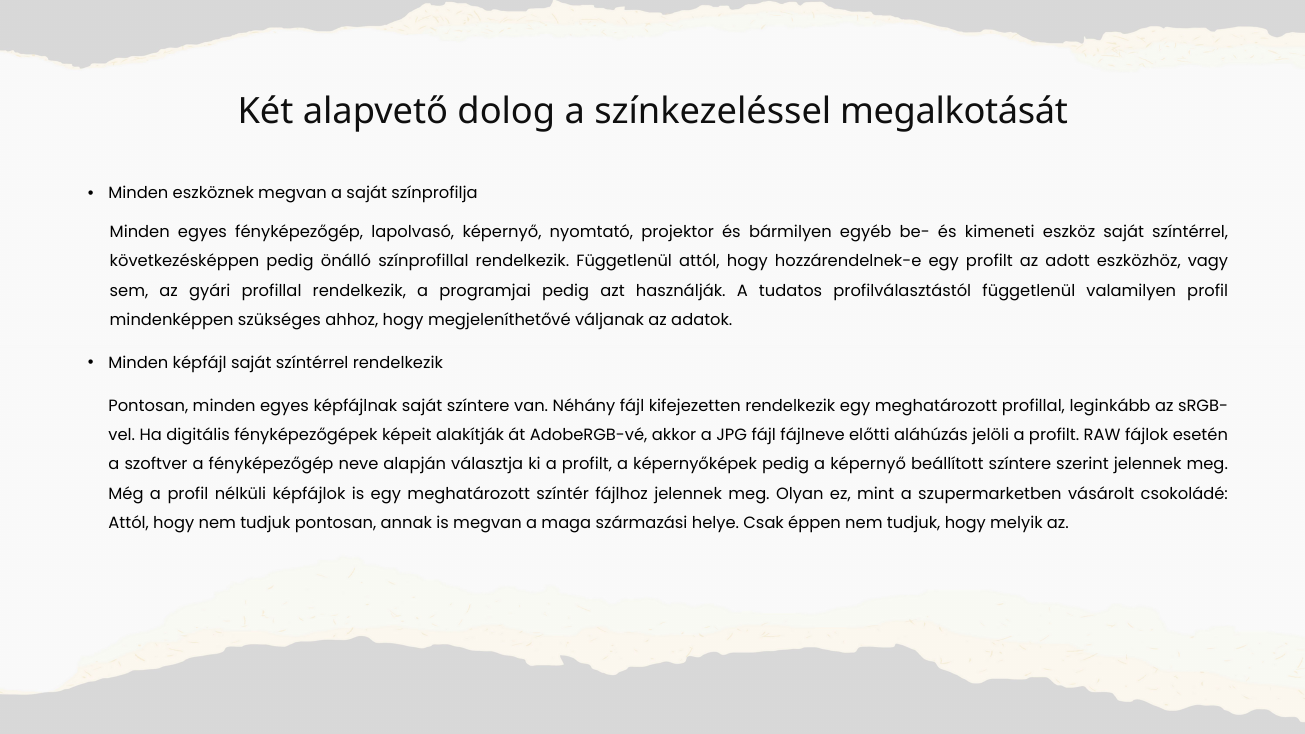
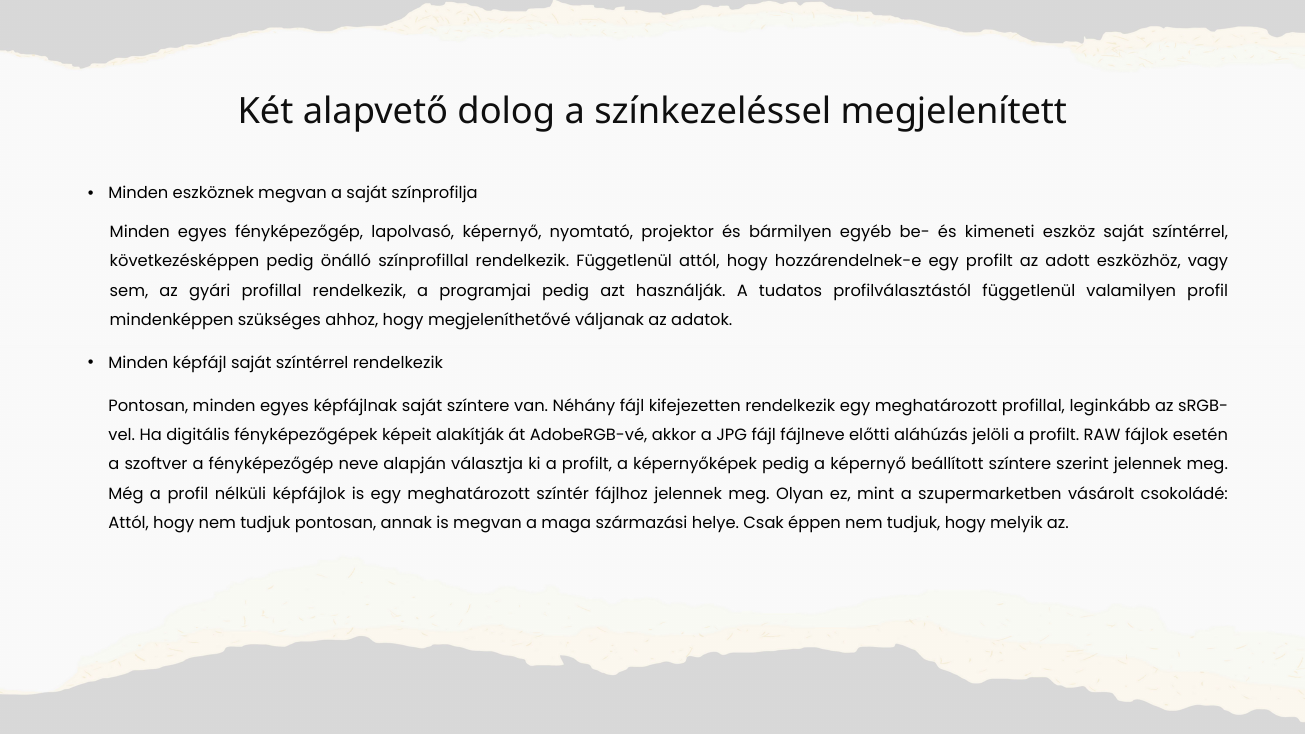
megalkotását: megalkotását -> megjelenített (954, 112)
